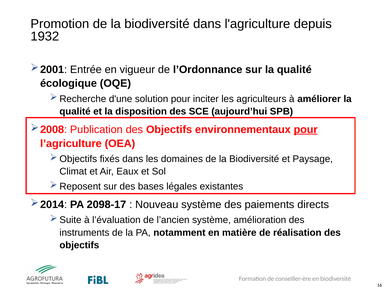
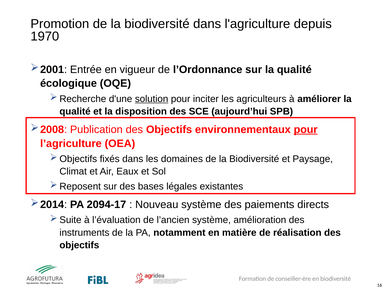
1932: 1932 -> 1970 (45, 36)
solution underline: none -> present (152, 99)
2098-17: 2098-17 -> 2094-17 (106, 205)
